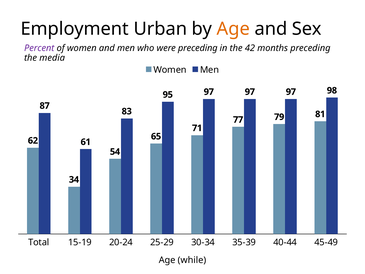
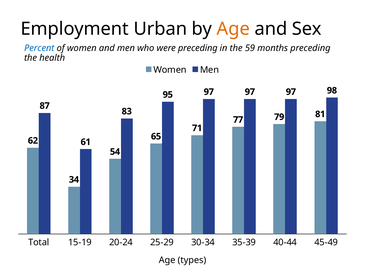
Percent colour: purple -> blue (39, 48)
42: 42 -> 59 (250, 48)
media: media -> health (52, 58)
while: while -> types (192, 260)
